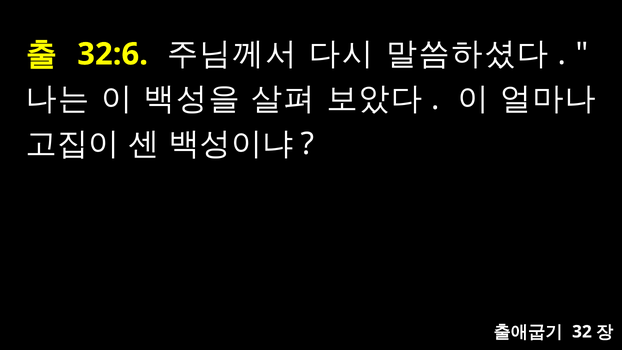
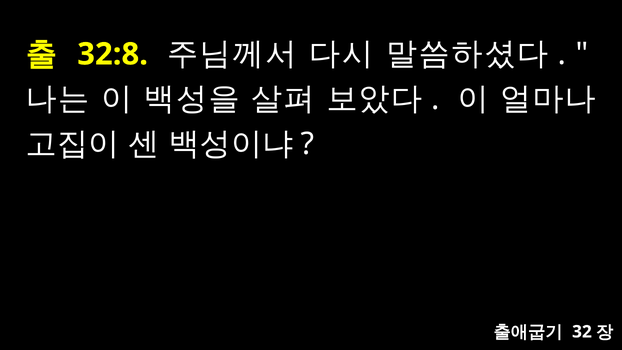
32:6: 32:6 -> 32:8 (113, 54)
